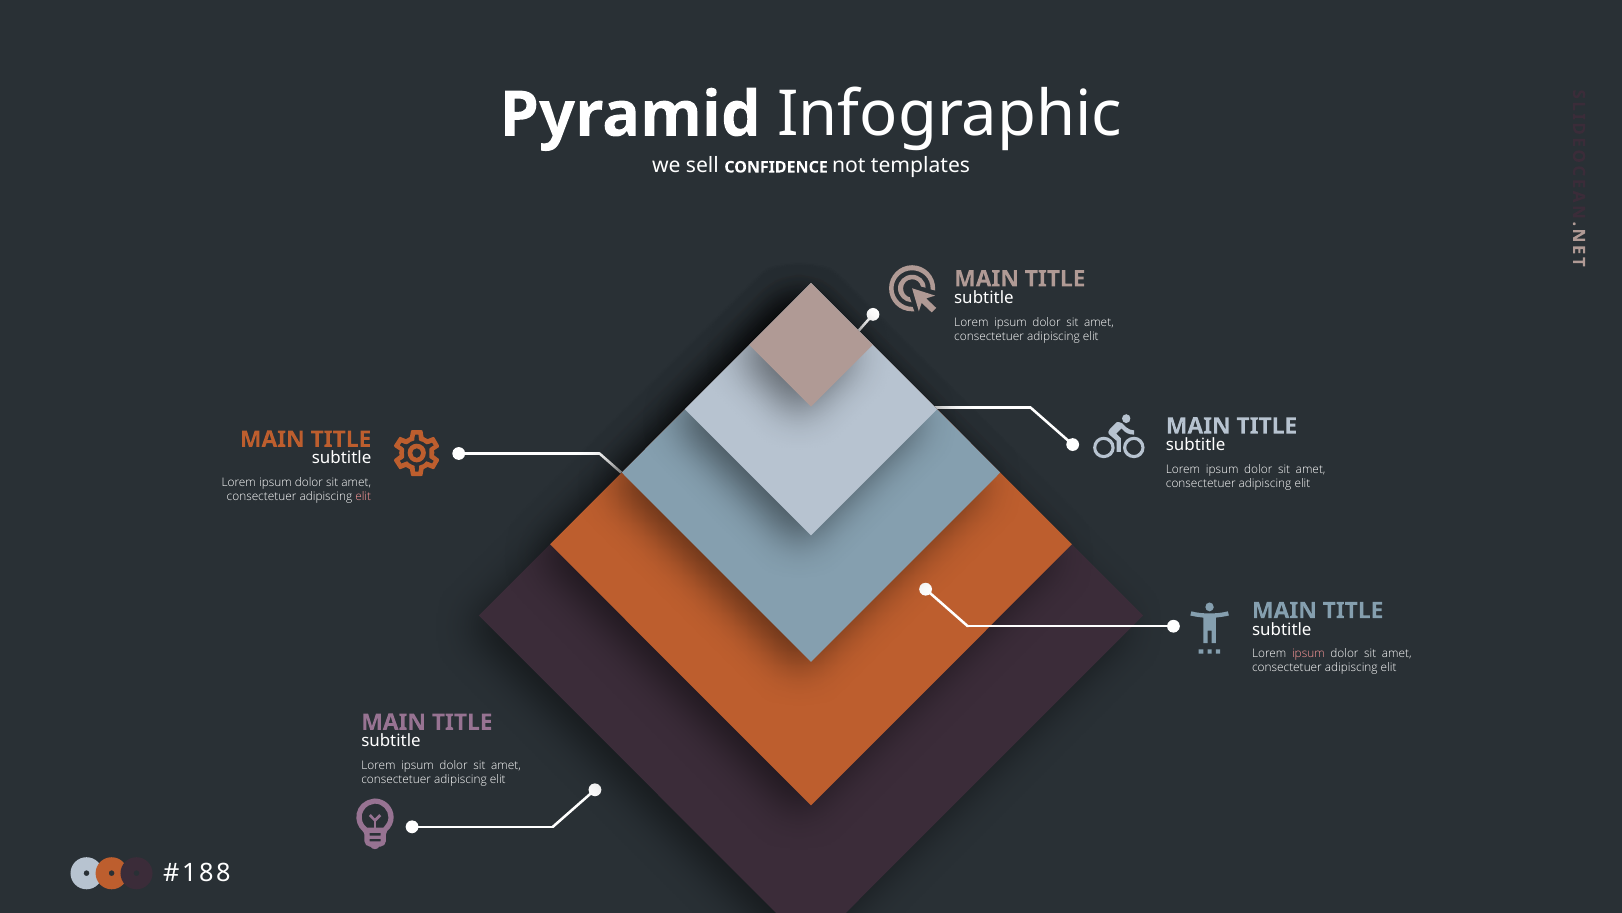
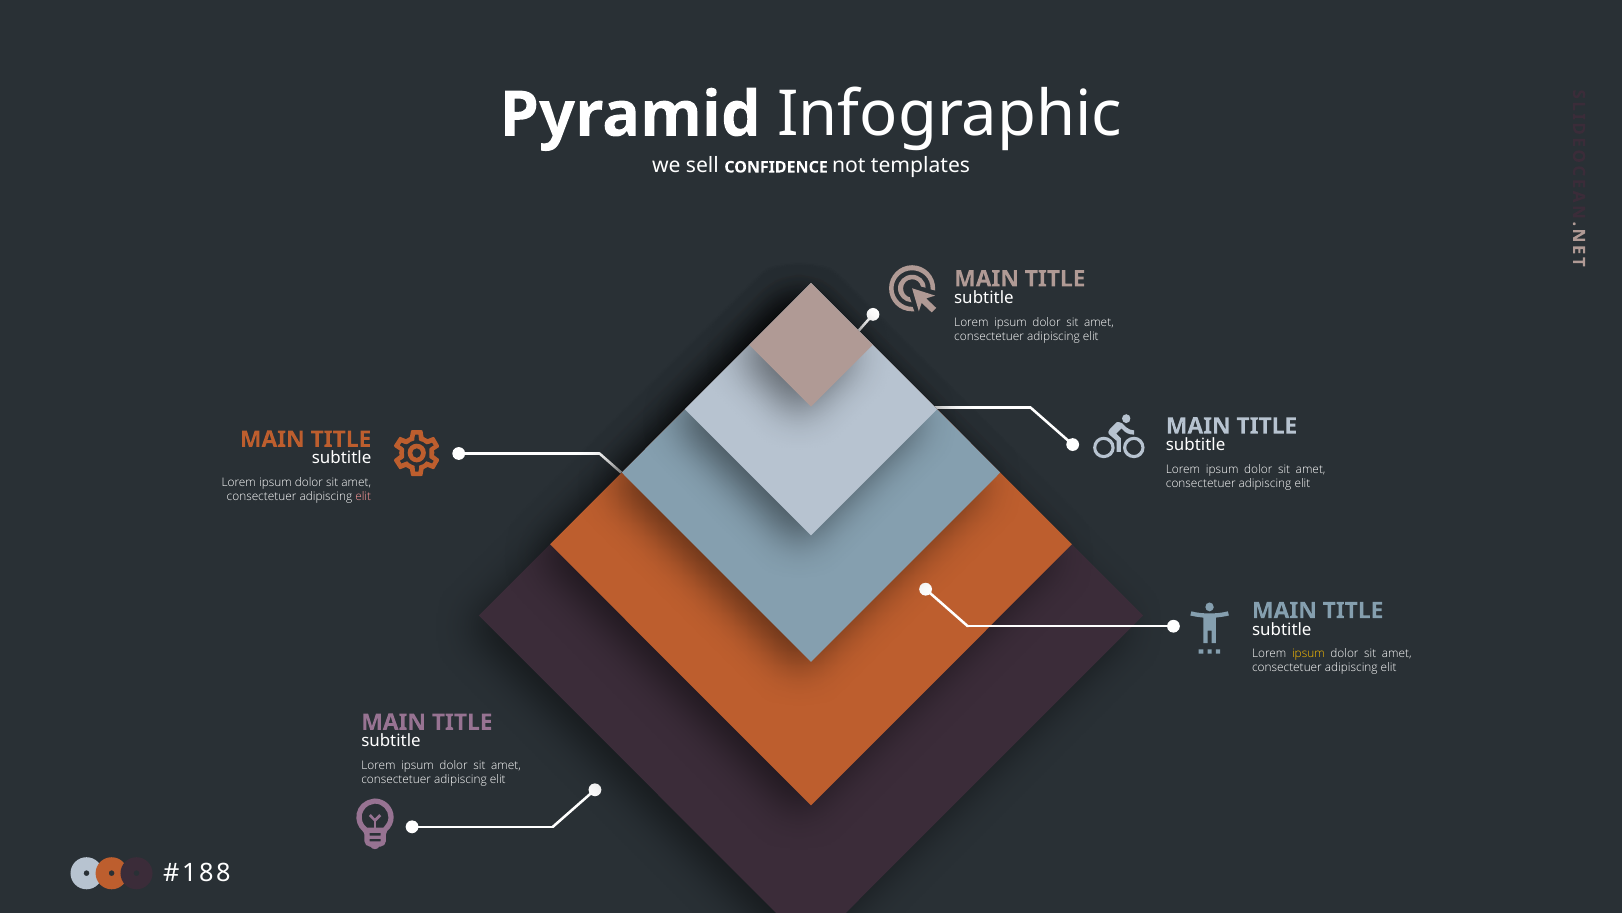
ipsum colour: pink -> yellow (1308, 653)
